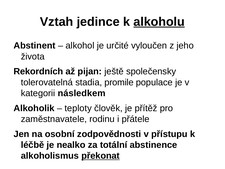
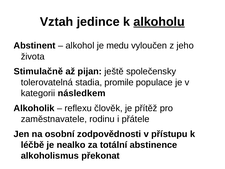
určité: určité -> medu (118, 46)
Rekordních: Rekordních -> Stimulačně (38, 71)
teploty: teploty -> reflexu (78, 108)
překonat underline: present -> none (101, 156)
